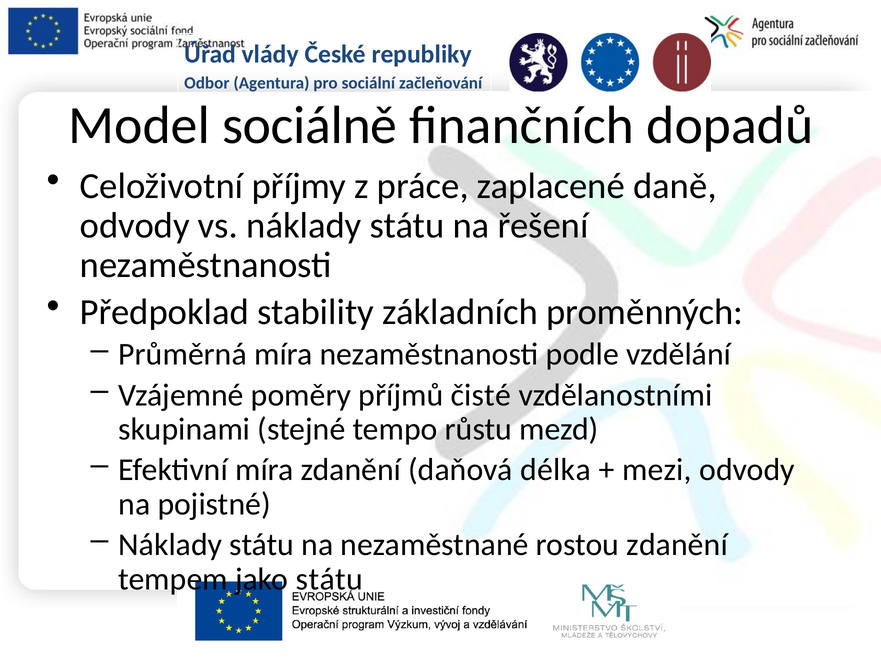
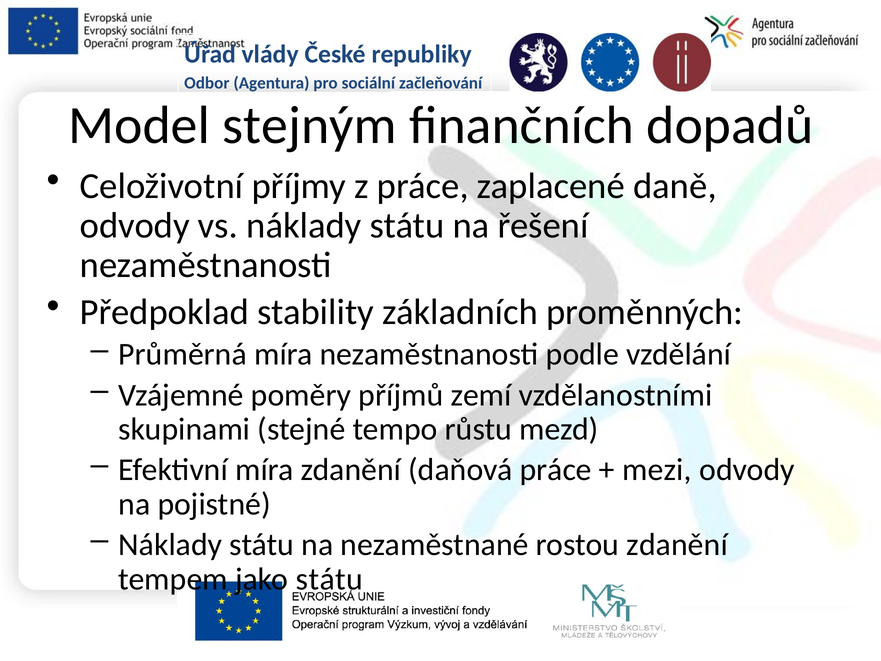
sociálně: sociálně -> stejným (310, 126)
čisté: čisté -> zemí (481, 395)
daňová délka: délka -> práce (556, 470)
